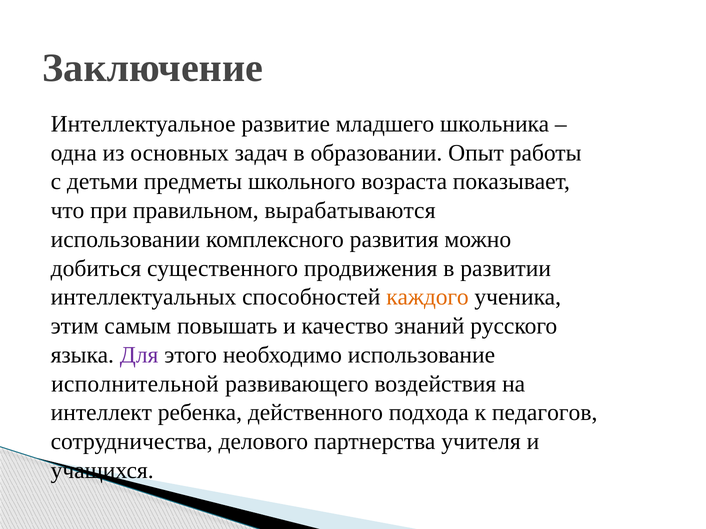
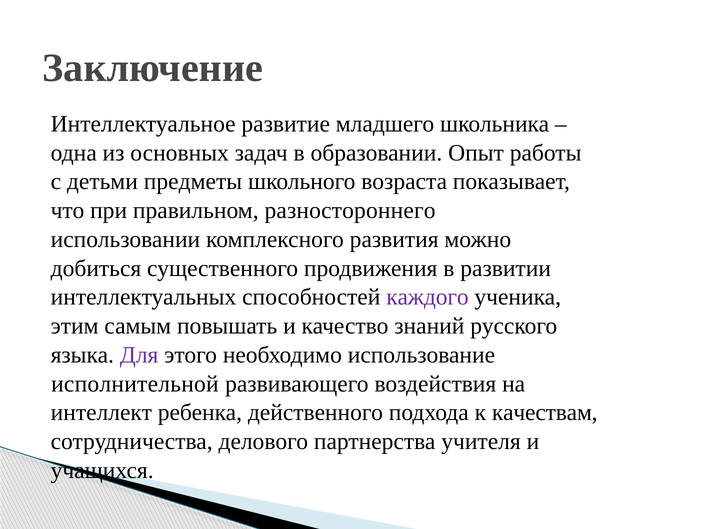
вырабатываются: вырабатываются -> разностороннего (350, 211)
каждого colour: orange -> purple (427, 297)
педагогов: педагогов -> качествам (545, 413)
